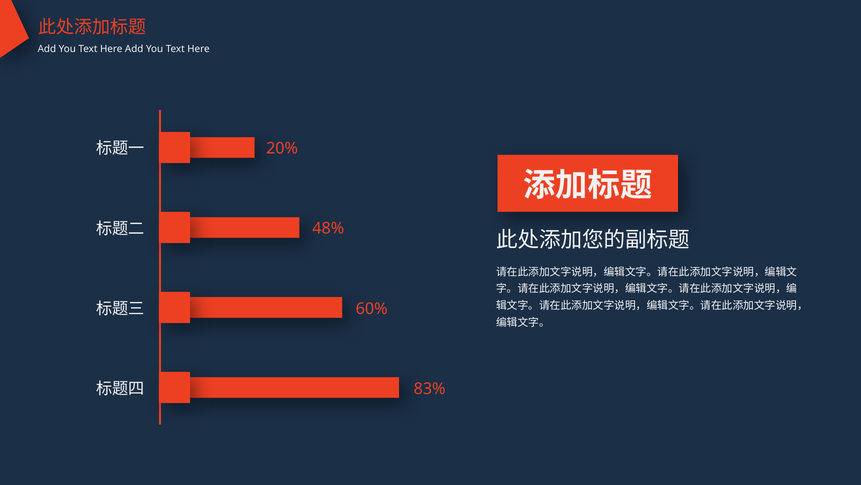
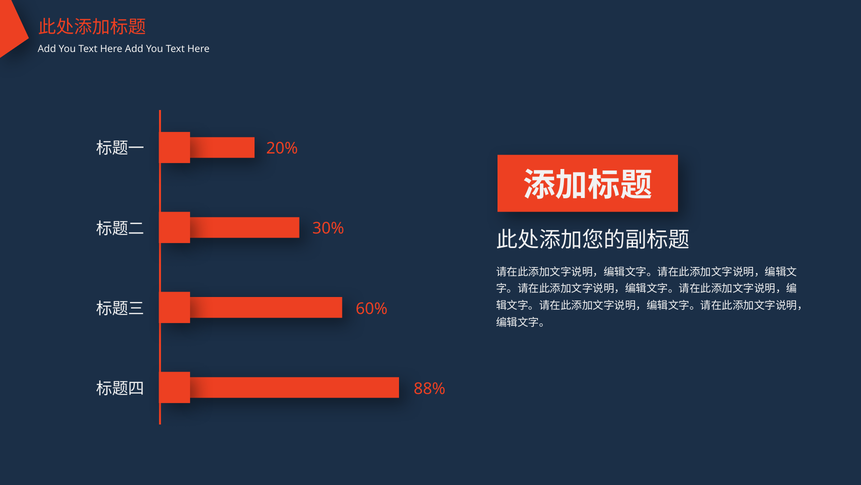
48%: 48% -> 30% (328, 228)
83%: 83% -> 88% (430, 388)
